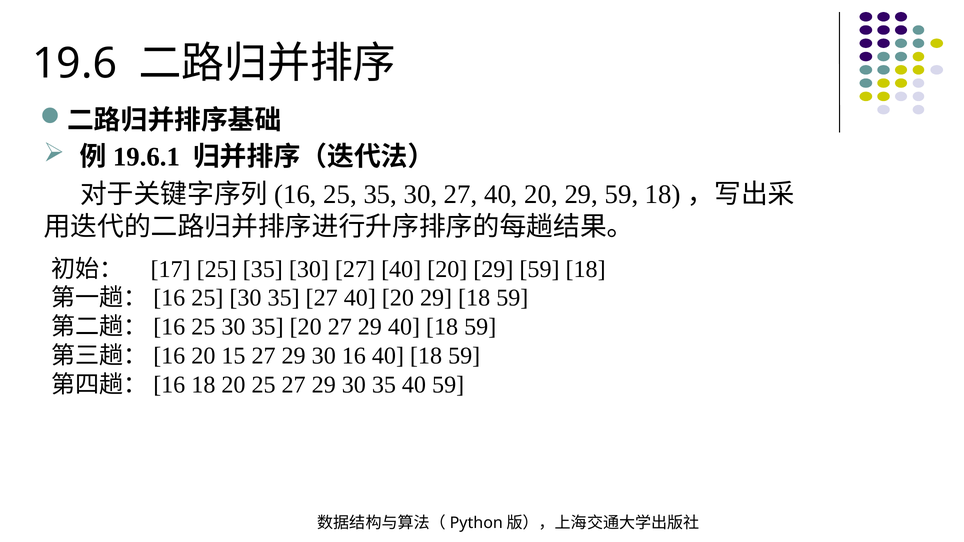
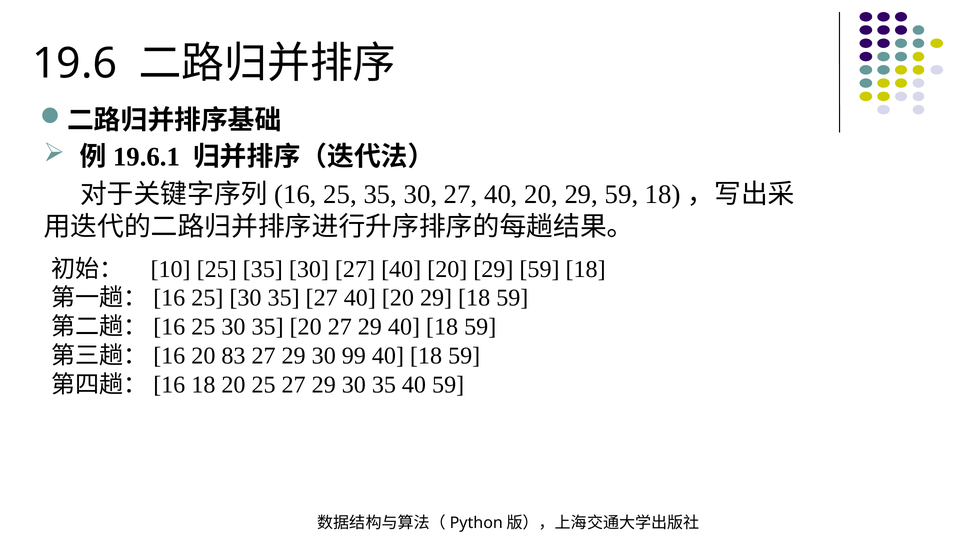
17: 17 -> 10 (171, 269)
15: 15 -> 83 (233, 356)
16: 16 -> 99 (354, 356)
